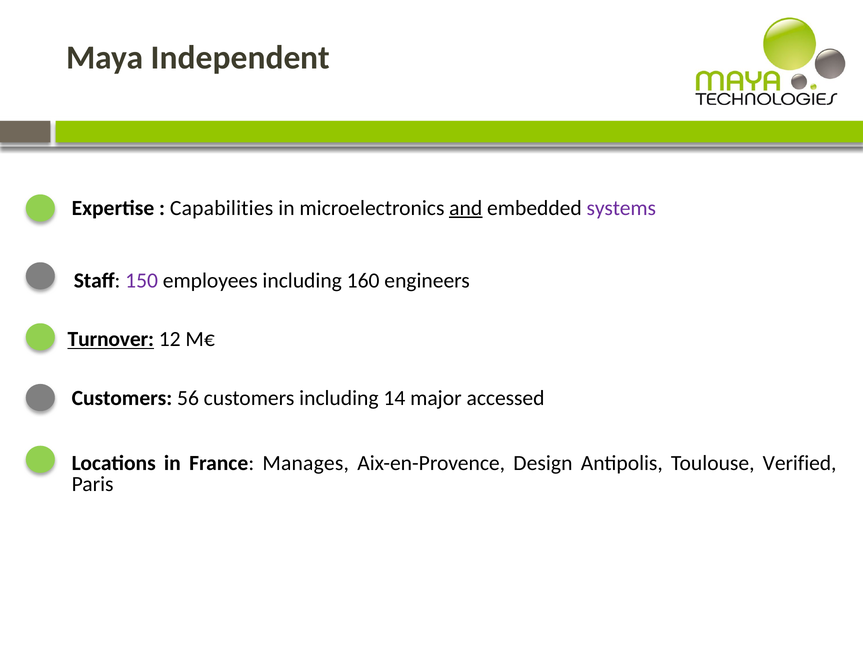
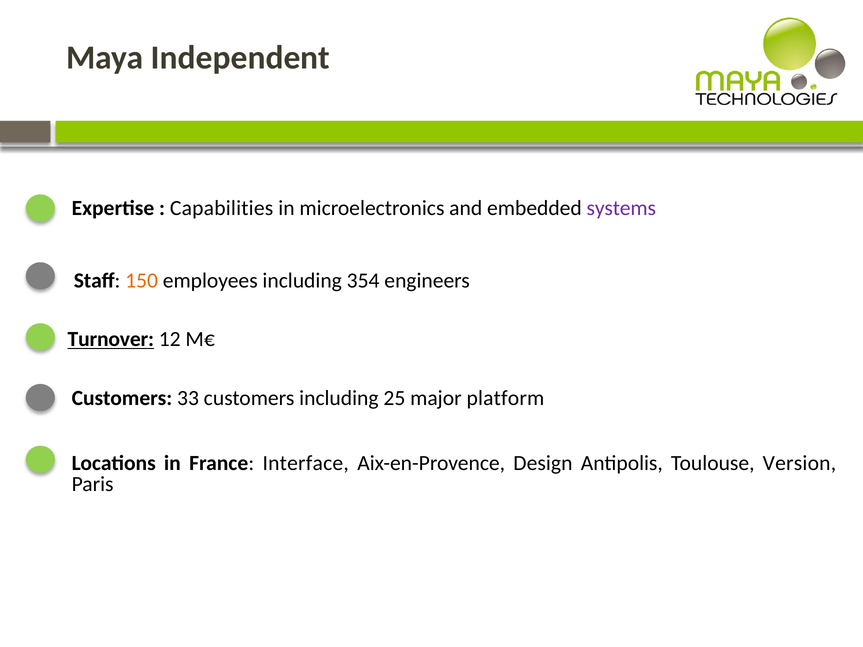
and underline: present -> none (466, 208)
150 colour: purple -> orange (142, 281)
160: 160 -> 354 (363, 281)
56: 56 -> 33 (188, 398)
14: 14 -> 25 (394, 398)
accessed: accessed -> platform (505, 398)
Manages: Manages -> Interface (306, 464)
Verified: Verified -> Version (799, 464)
